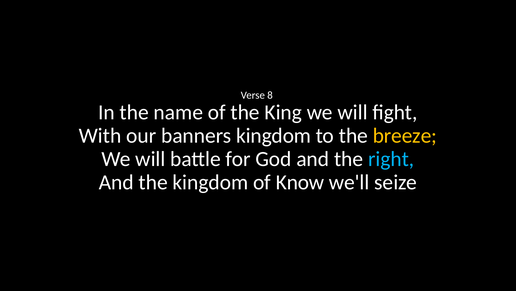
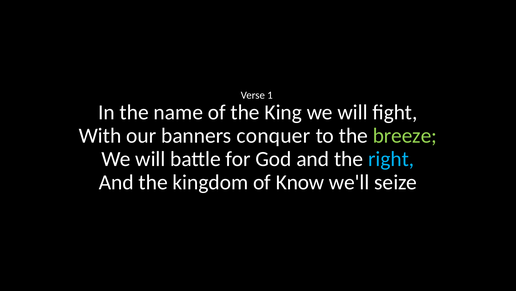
8: 8 -> 1 (270, 95)
banners kingdom: kingdom -> conquer (273, 135)
breeze colour: yellow -> light green (405, 135)
